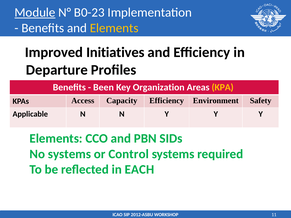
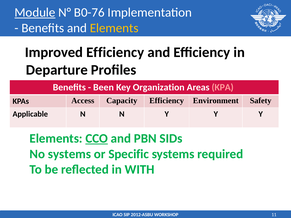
B0-23: B0-23 -> B0-76 (89, 13)
Improved Initiatives: Initiatives -> Efficiency (115, 52)
KPA colour: yellow -> pink (223, 87)
CCO underline: none -> present (97, 139)
Control: Control -> Specific (129, 154)
EACH: EACH -> WITH (140, 170)
